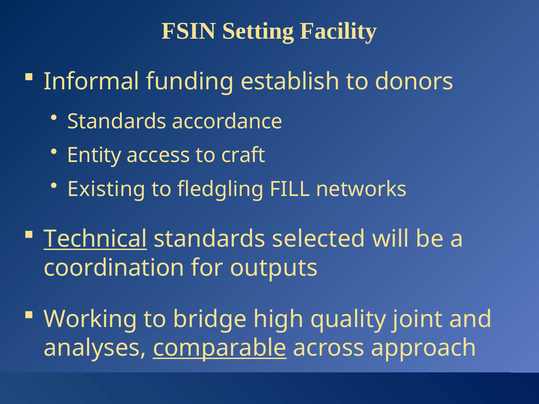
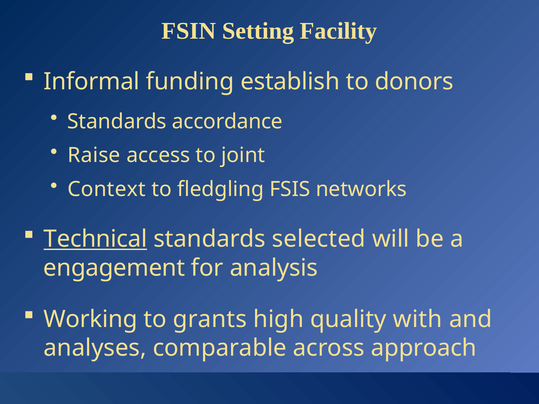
Entity: Entity -> Raise (94, 155)
craft: craft -> joint (243, 155)
Existing: Existing -> Context (107, 189)
FILL: FILL -> FSIS (290, 189)
coordination: coordination -> engagement (114, 268)
outputs: outputs -> analysis (274, 268)
bridge: bridge -> grants (210, 320)
joint: joint -> with (418, 320)
comparable underline: present -> none (220, 348)
